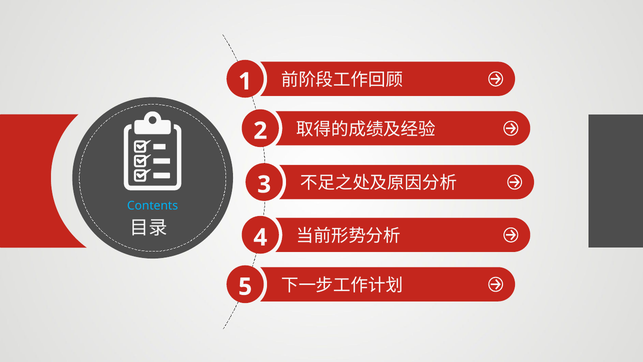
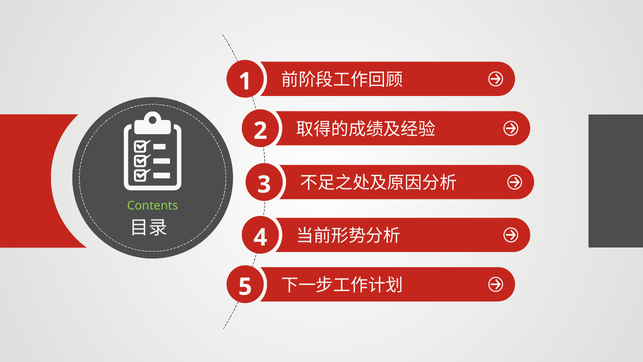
Contents colour: light blue -> light green (153, 206)
